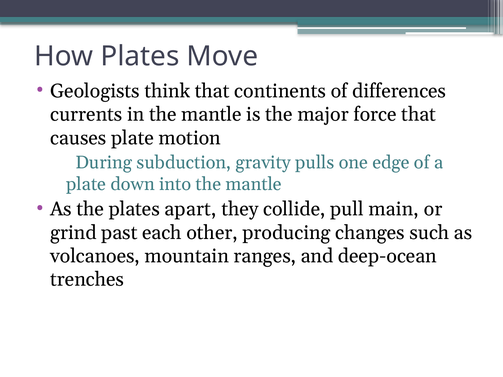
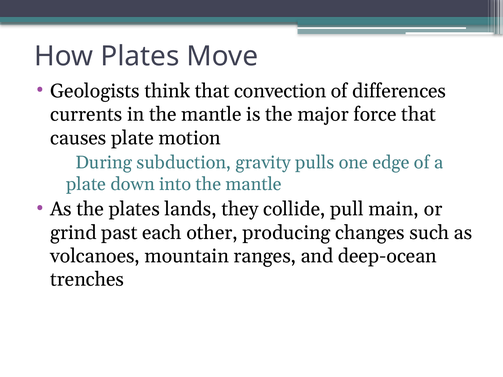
continents: continents -> convection (280, 91)
apart: apart -> lands (191, 209)
